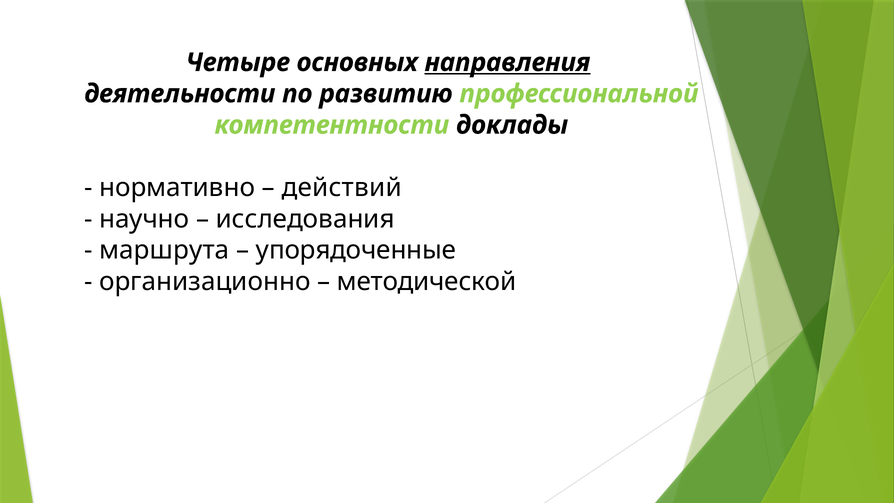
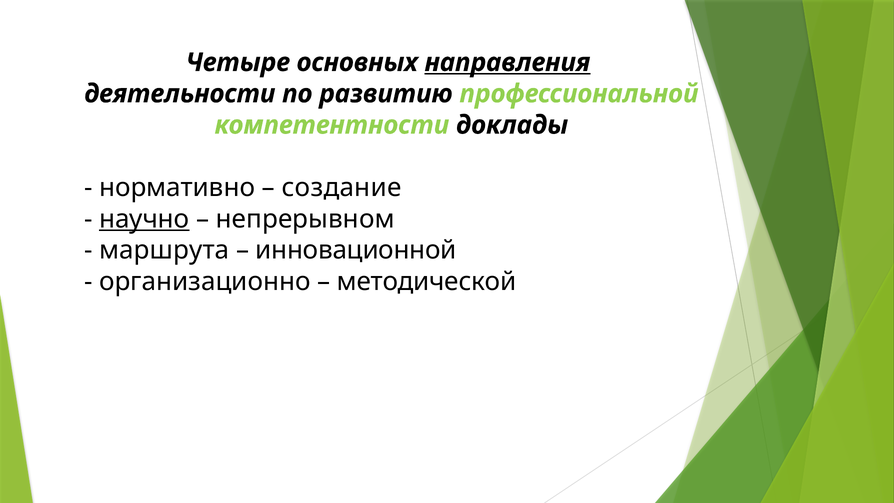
действий: действий -> создание (342, 188)
научно underline: none -> present (144, 219)
исследования: исследования -> непрерывном (305, 219)
упорядоченные: упорядоченные -> инновационной (356, 250)
